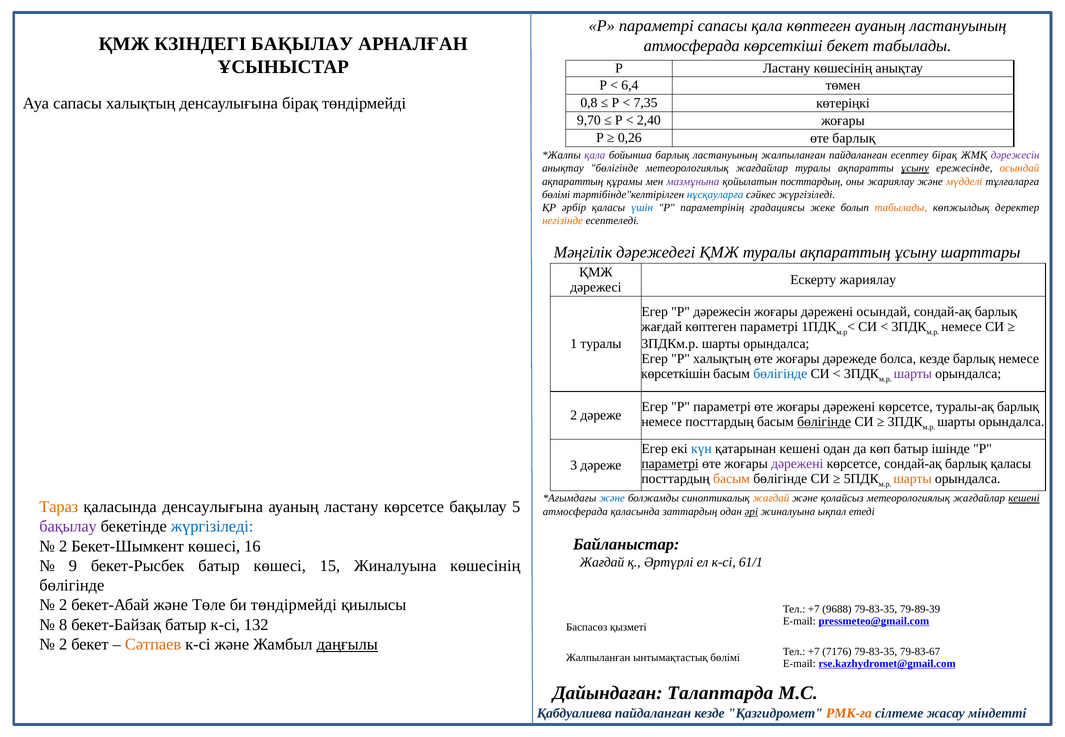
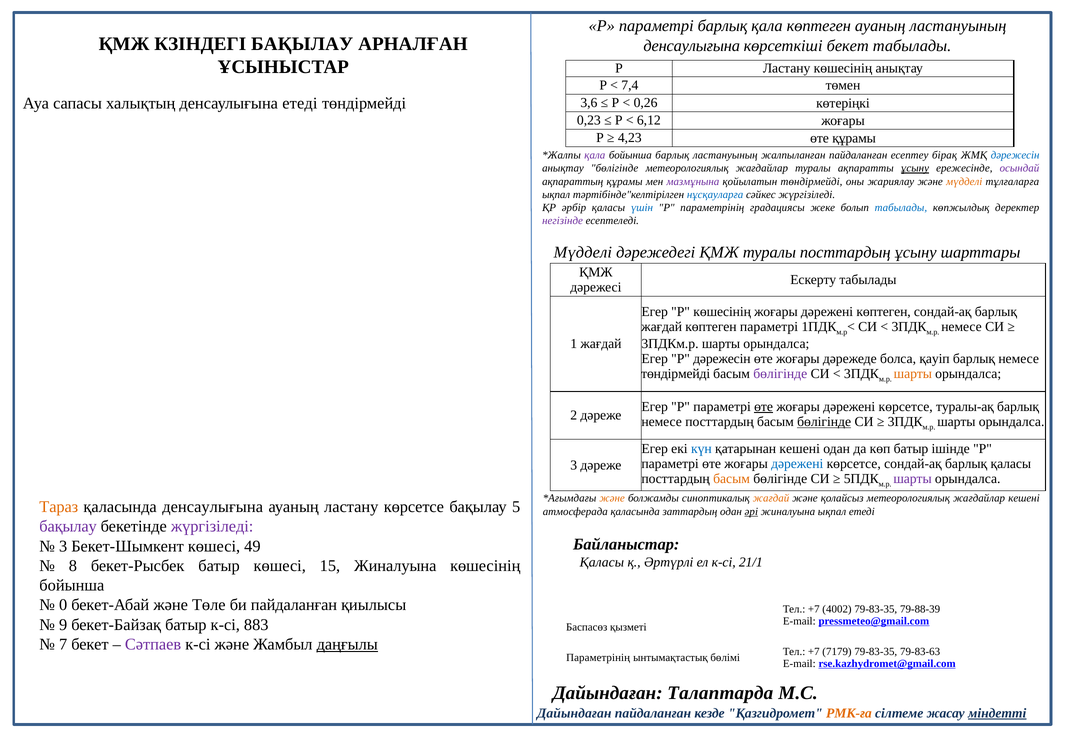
параметрі сапасы: сапасы -> барлық (723, 26)
атмосферада: атмосферада -> денсаулығына (692, 46)
6,4: 6,4 -> 7,4 (630, 85)
денсаулығына бірақ: бірақ -> етеді (300, 103)
0,8: 0,8 -> 3,6 (589, 103)
7,35: 7,35 -> 0,26 (646, 103)
9,70: 9,70 -> 0,23 (589, 120)
2,40: 2,40 -> 6,12 (649, 120)
0,26: 0,26 -> 4,23 (630, 138)
өте барлық: барлық -> құрамы (854, 138)
дәрежесін colour: purple -> blue (1015, 155)
осындай colour: orange -> purple (1019, 168)
қойылатын посттардың: посттардың -> төндірмейді (812, 181)
бөлімі: бөлімі -> ықпал (556, 195)
табылады colour: orange -> blue (901, 208)
негізінде colour: orange -> purple (563, 221)
Мәңгілік: Мәңгілік -> Мүдделі (583, 252)
туралы ақпараттың: ақпараттың -> посттардың (845, 252)
Ескерту жариялау: жариялау -> табылады (868, 280)
Р дәрежесін: дәрежесін -> көшесінің (722, 312)
дәрежені осындай: осындай -> көптеген (884, 312)
1 туралы: туралы -> жағдай (601, 344)
P халықтың: халықтың -> дәрежесін (722, 359)
болса кезде: кезде -> қауіп (935, 359)
көрсеткішін: көрсеткішін -> төндірмейді (676, 374)
бөлігінде colour: blue -> purple (780, 374)
шарты colour: purple -> orange (913, 374)
өте underline: none -> present (764, 407)
параметрі underline: present -> none (670, 464)
дәрежені colour: purple -> blue (797, 464)
шарты colour: orange -> purple (913, 479)
және colour: blue -> orange (612, 499)
кешені underline: present -> none (1024, 499)
жүргізіледі colour: blue -> purple (212, 527)
2: 2 -> 3 (63, 546)
16: 16 -> 49 (252, 546)
Жағдай: Жағдай -> Қаласы (602, 562)
61/1: 61/1 -> 21/1 (751, 562)
9: 9 -> 8 (73, 566)
бөлігінде: бөлігінде -> бойынша (72, 586)
2: 2 -> 0 (63, 605)
би төндірмейді: төндірмейді -> пайдаланған (294, 605)
9688: 9688 -> 4002 (837, 609)
79-89-39: 79-89-39 -> 79-88-39 (920, 609)
8: 8 -> 9 (63, 625)
132: 132 -> 883 (256, 625)
2: 2 -> 7 (63, 645)
Сәтпаев colour: orange -> purple (153, 645)
7176: 7176 -> 7179 (837, 652)
79-83-67: 79-83-67 -> 79-83-63 (920, 652)
Жалпыланған: Жалпыланған -> Параметрінің (598, 658)
Қабдуалиева: Қабдуалиева -> Дайындаған (574, 713)
міндетті underline: none -> present (997, 713)
